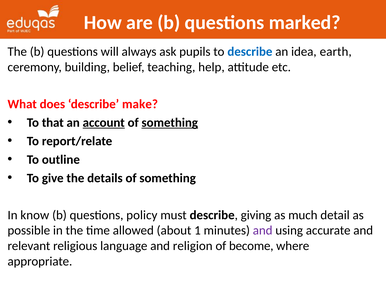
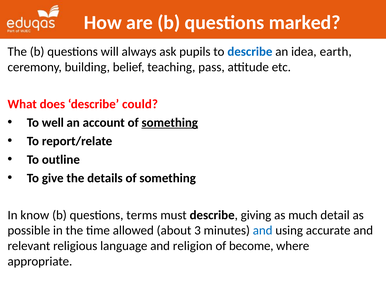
help: help -> pass (211, 67)
make: make -> could (140, 104)
that: that -> well (53, 122)
account underline: present -> none (104, 122)
policy: policy -> terms (142, 215)
1: 1 -> 3 (198, 230)
and colour: purple -> blue (263, 230)
